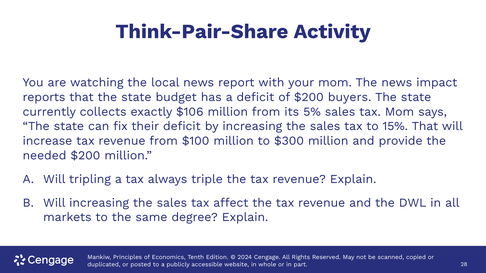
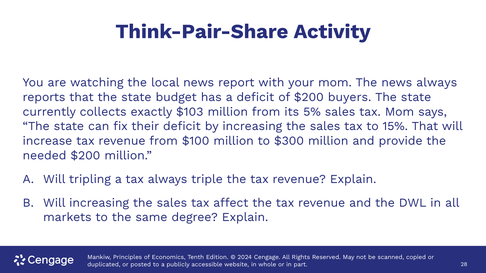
news impact: impact -> always (437, 83)
$106: $106 -> $103 (190, 112)
